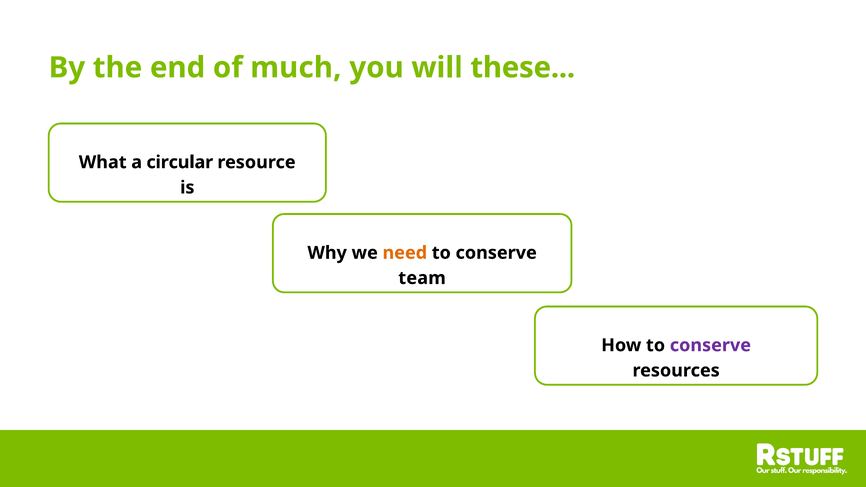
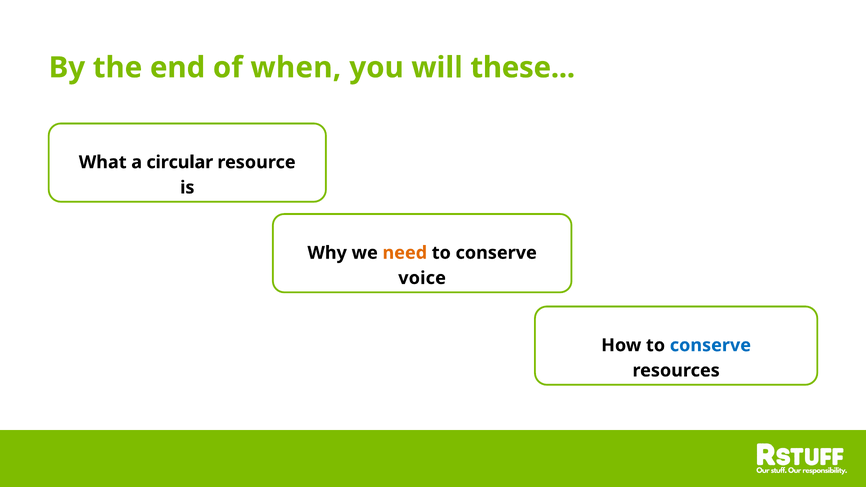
much: much -> when (296, 68)
team: team -> voice (422, 278)
conserve colour: purple -> blue (710, 345)
